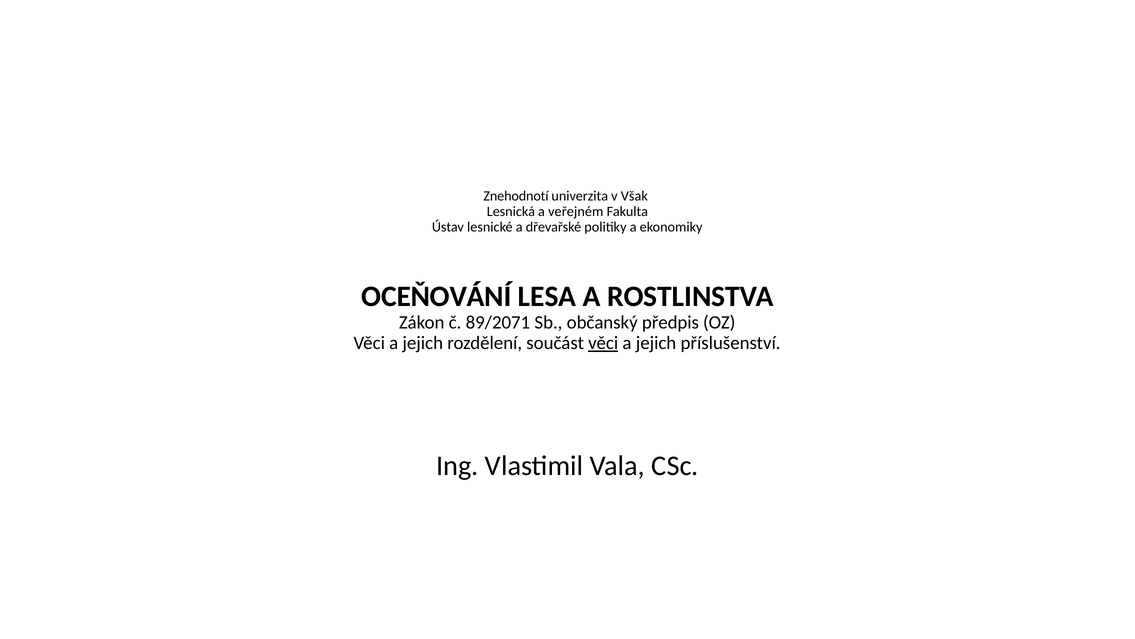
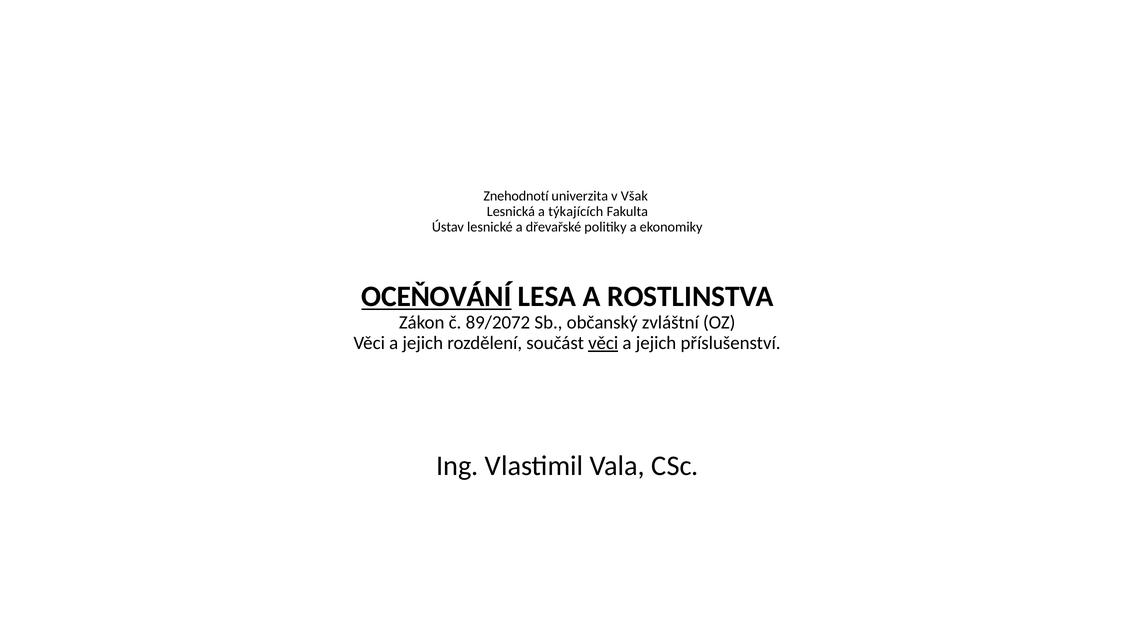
veřejném: veřejném -> týkajících (576, 211)
OCEŇOVÁNÍ underline: none -> present (436, 296)
89/2071: 89/2071 -> 89/2072 (498, 322)
předpis: předpis -> zvláštní (670, 322)
